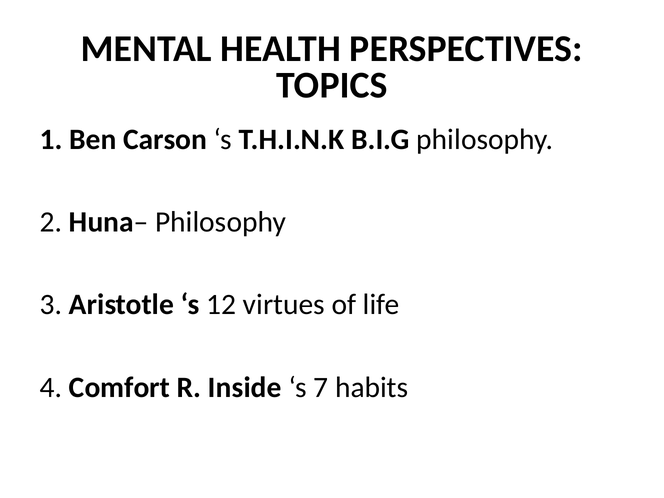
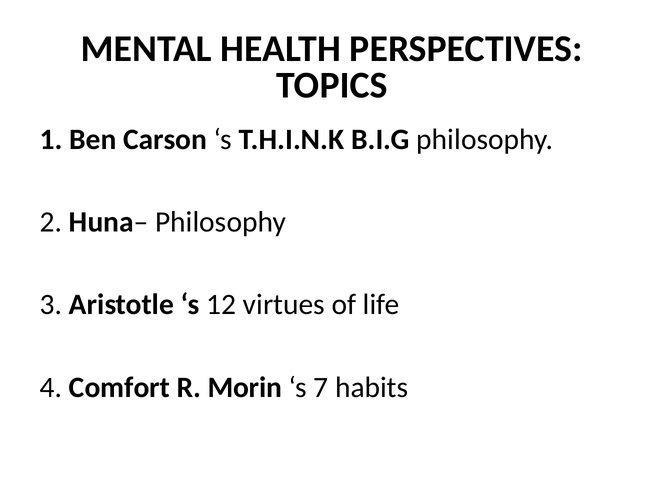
Inside: Inside -> Morin (245, 387)
